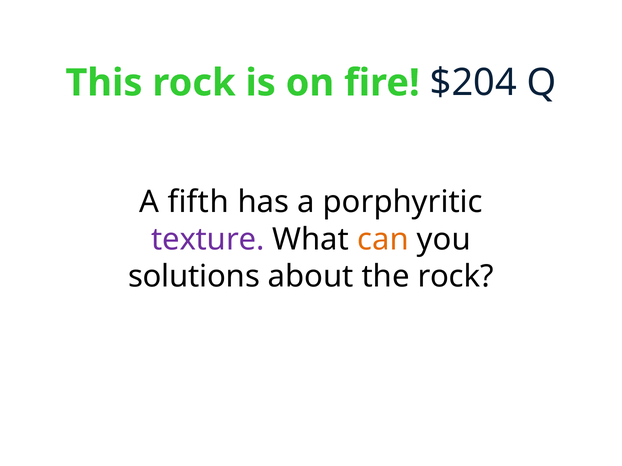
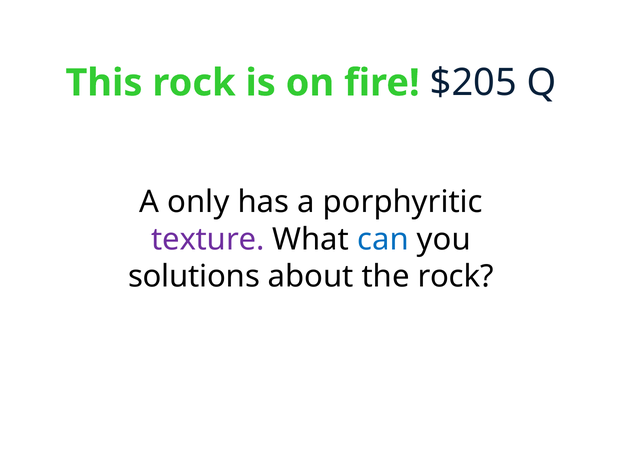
$204: $204 -> $205 (473, 83)
fifth: fifth -> only (198, 202)
can colour: orange -> blue (383, 240)
